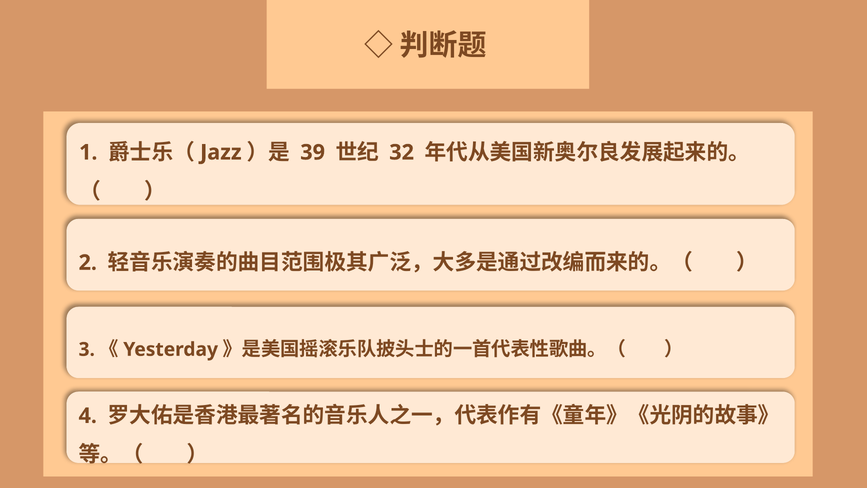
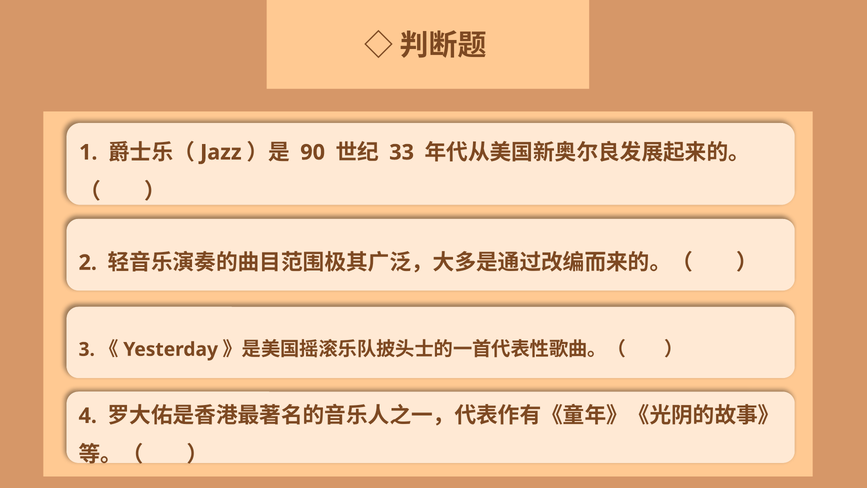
39: 39 -> 90 (313, 152)
32: 32 -> 33 (402, 152)
